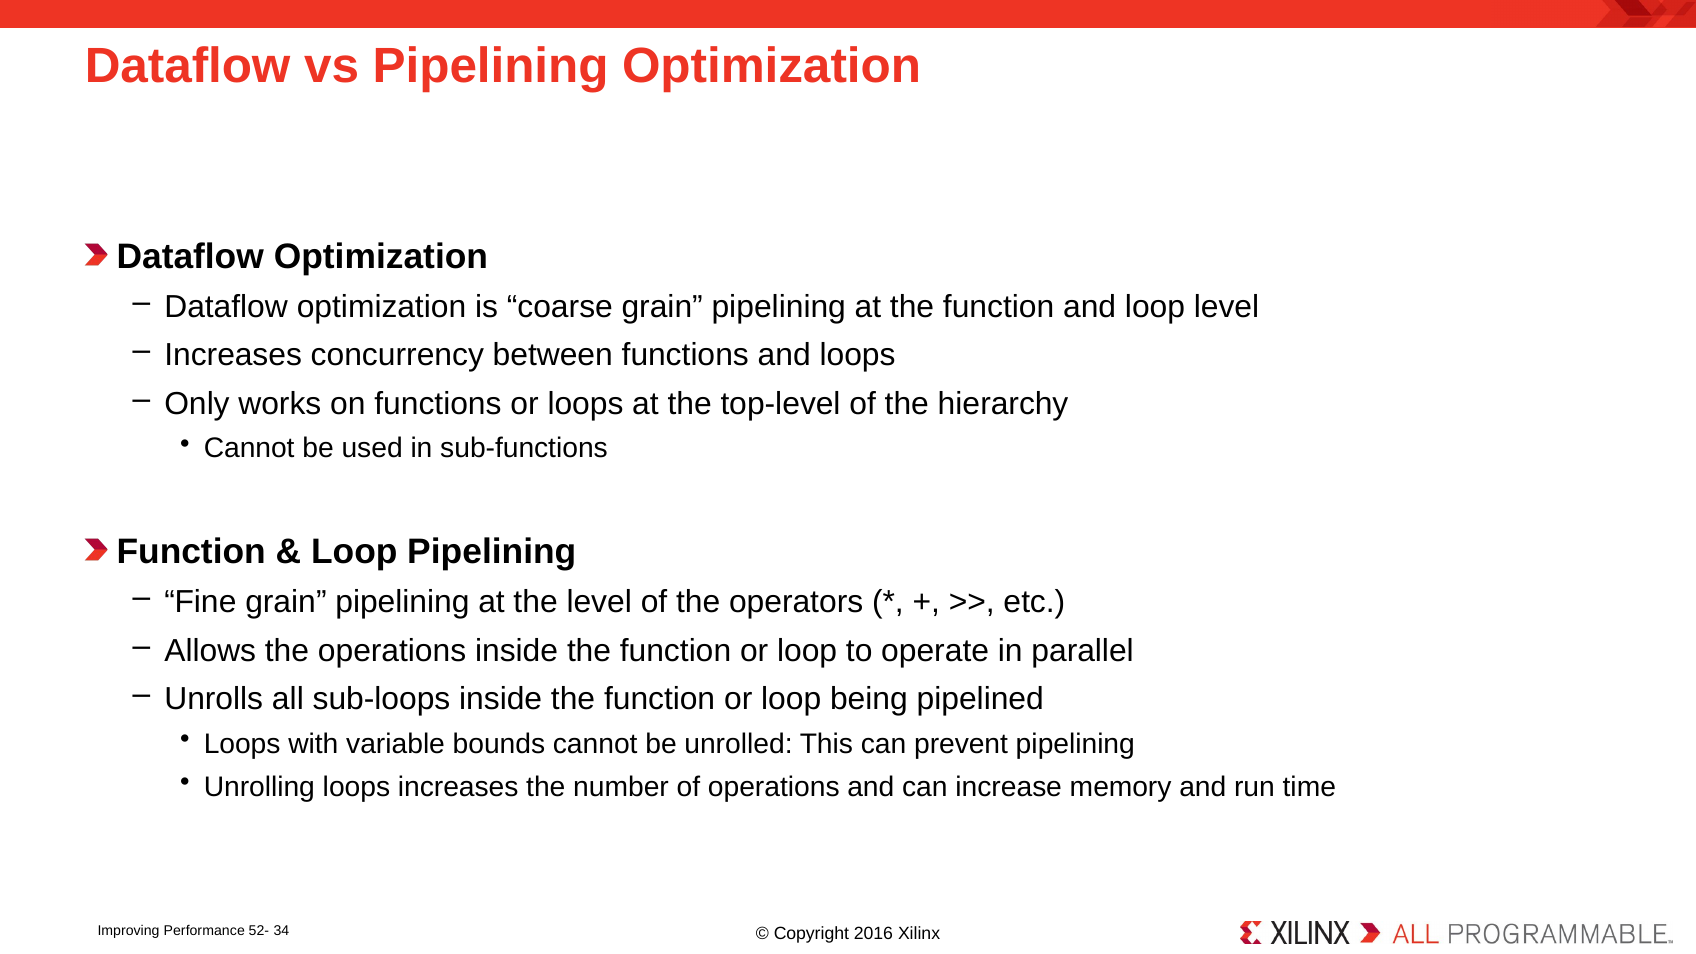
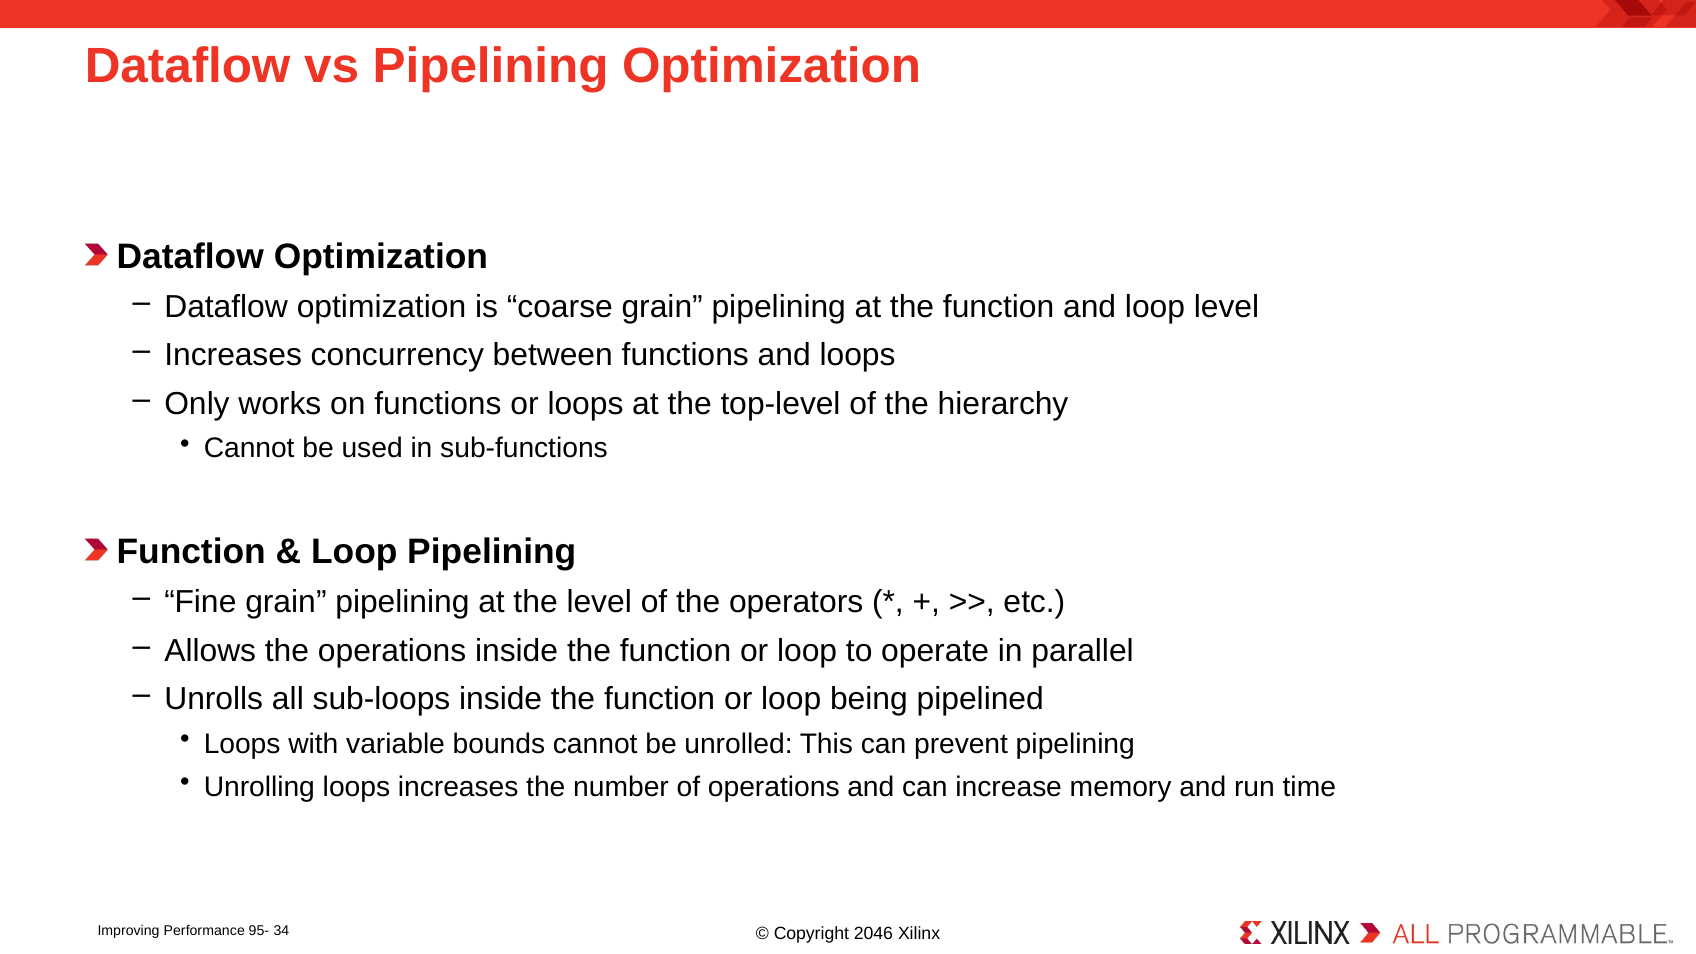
52-: 52- -> 95- (259, 931)
2016: 2016 -> 2046 (873, 934)
